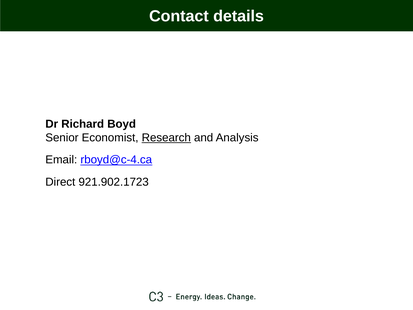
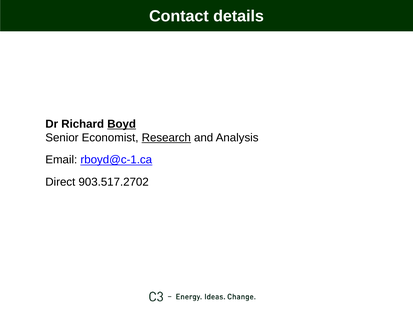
Boyd underline: none -> present (122, 124)
rboyd@c-4.ca: rboyd@c-4.ca -> rboyd@c-1.ca (116, 160)
921.902.1723: 921.902.1723 -> 903.517.2702 (114, 182)
